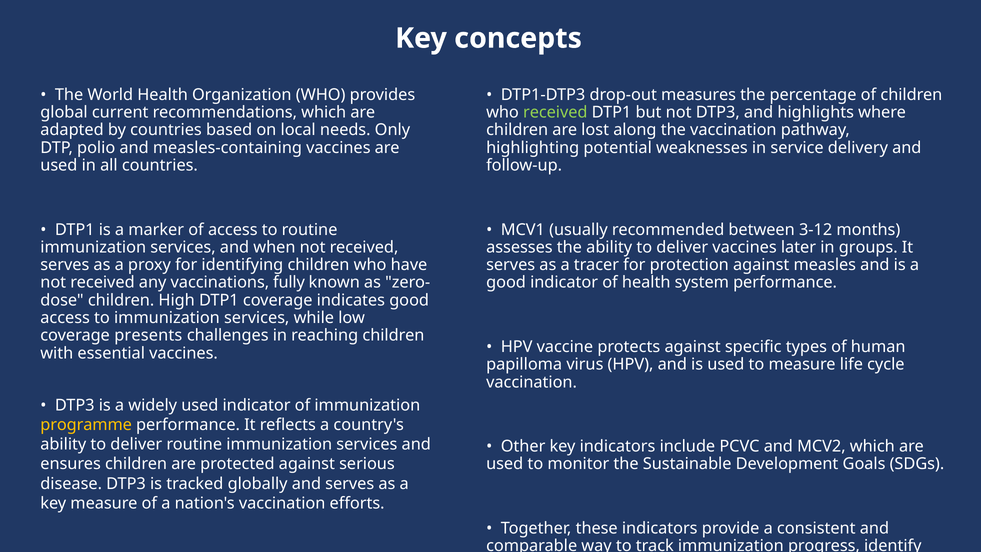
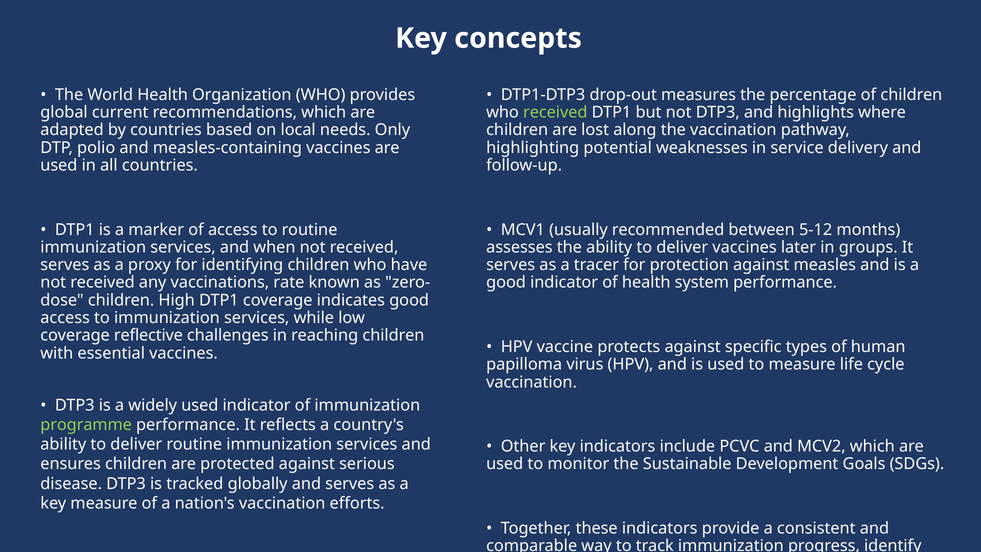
3-12: 3-12 -> 5-12 (816, 230)
fully: fully -> rate (289, 282)
presents: presents -> reflective (148, 335)
programme colour: yellow -> light green (86, 425)
